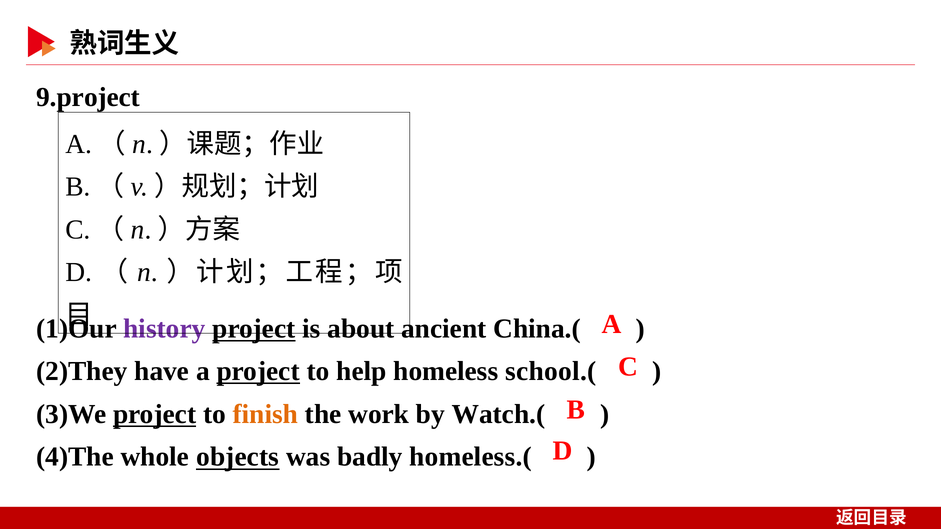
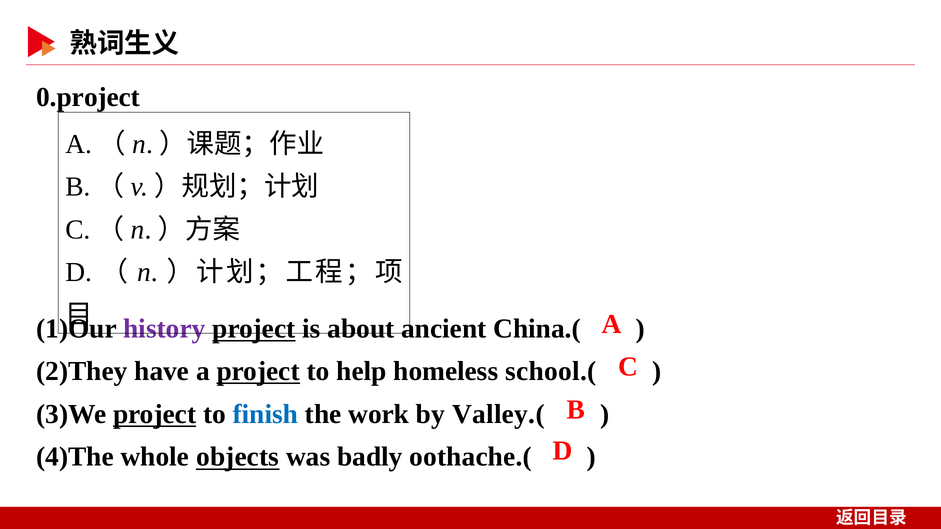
9.project: 9.project -> 0.project (88, 97)
finish colour: orange -> blue (265, 414)
Watch.(: Watch.( -> Valley.( (498, 414)
homeless.(: homeless.( -> oothache.( (471, 457)
